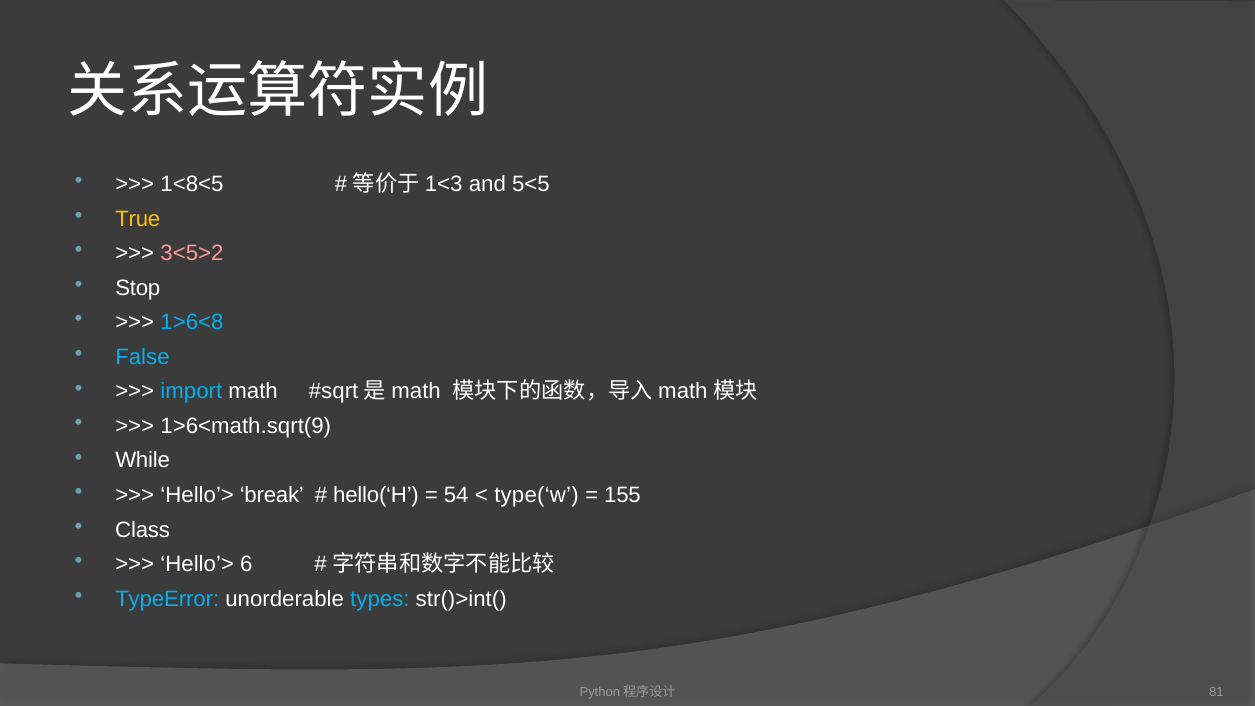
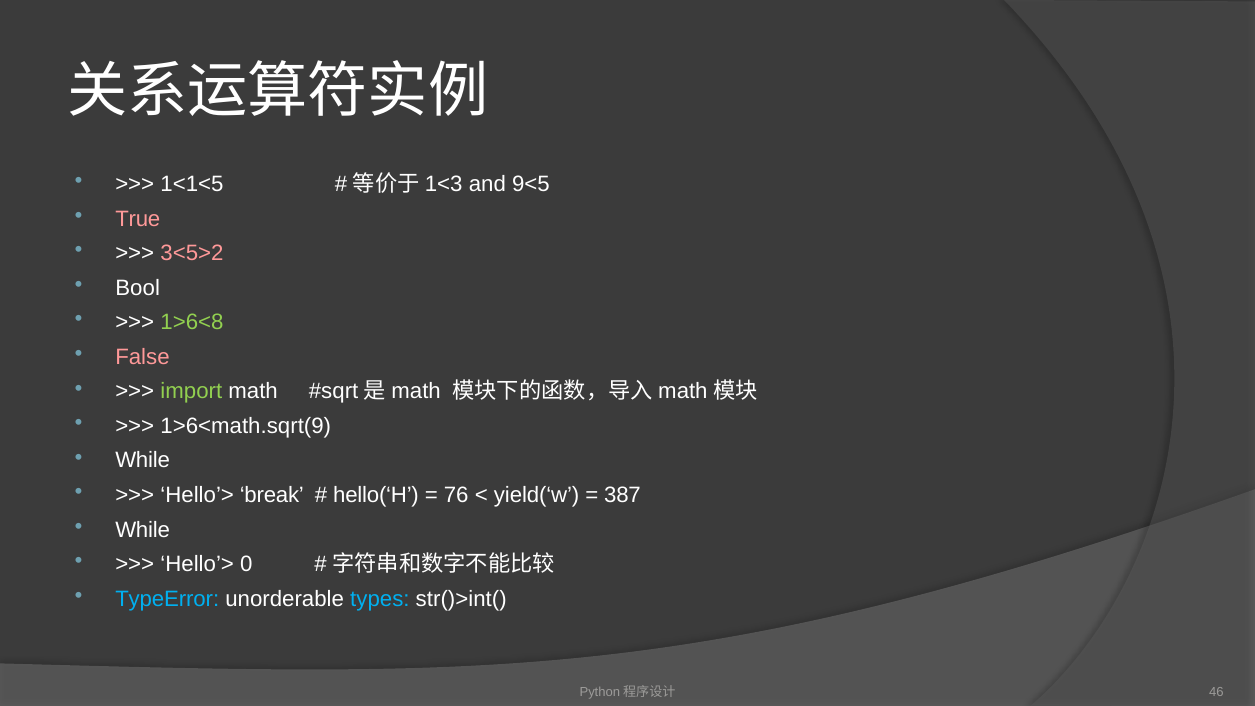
1<8<5: 1<8<5 -> 1<1<5 (192, 184)
5<5: 5<5 -> 9<5 (531, 184)
True colour: yellow -> pink (138, 219)
Stop: Stop -> Bool (138, 288)
1>6<8 colour: light blue -> light green (192, 322)
False colour: light blue -> pink (142, 357)
import colour: light blue -> light green (191, 391)
54: 54 -> 76 (456, 495)
type(‘w: type(‘w -> yield(‘w (537, 495)
155: 155 -> 387 (623, 495)
Class: Class -> While (143, 530)
6: 6 -> 0 (246, 564)
81: 81 -> 46 (1216, 692)
